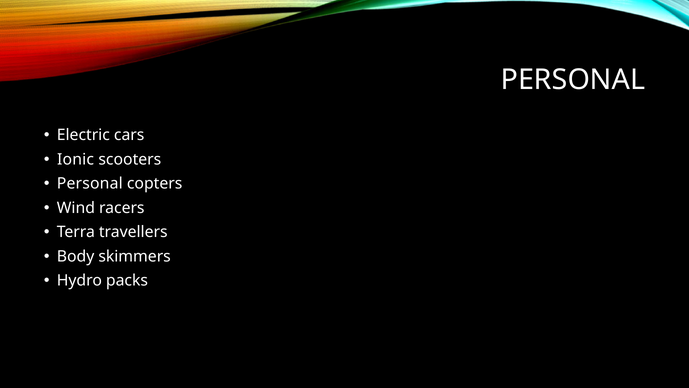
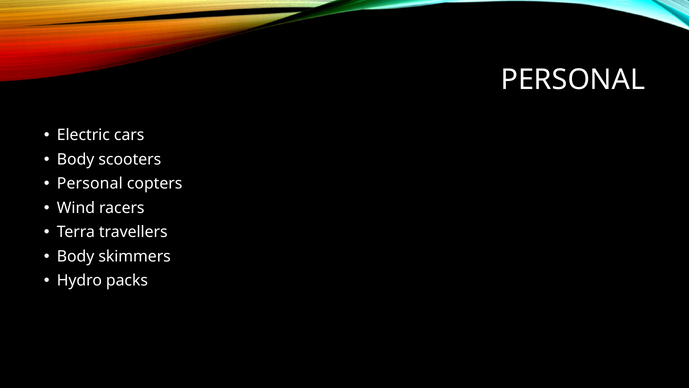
Ionic: Ionic -> Body (76, 159)
